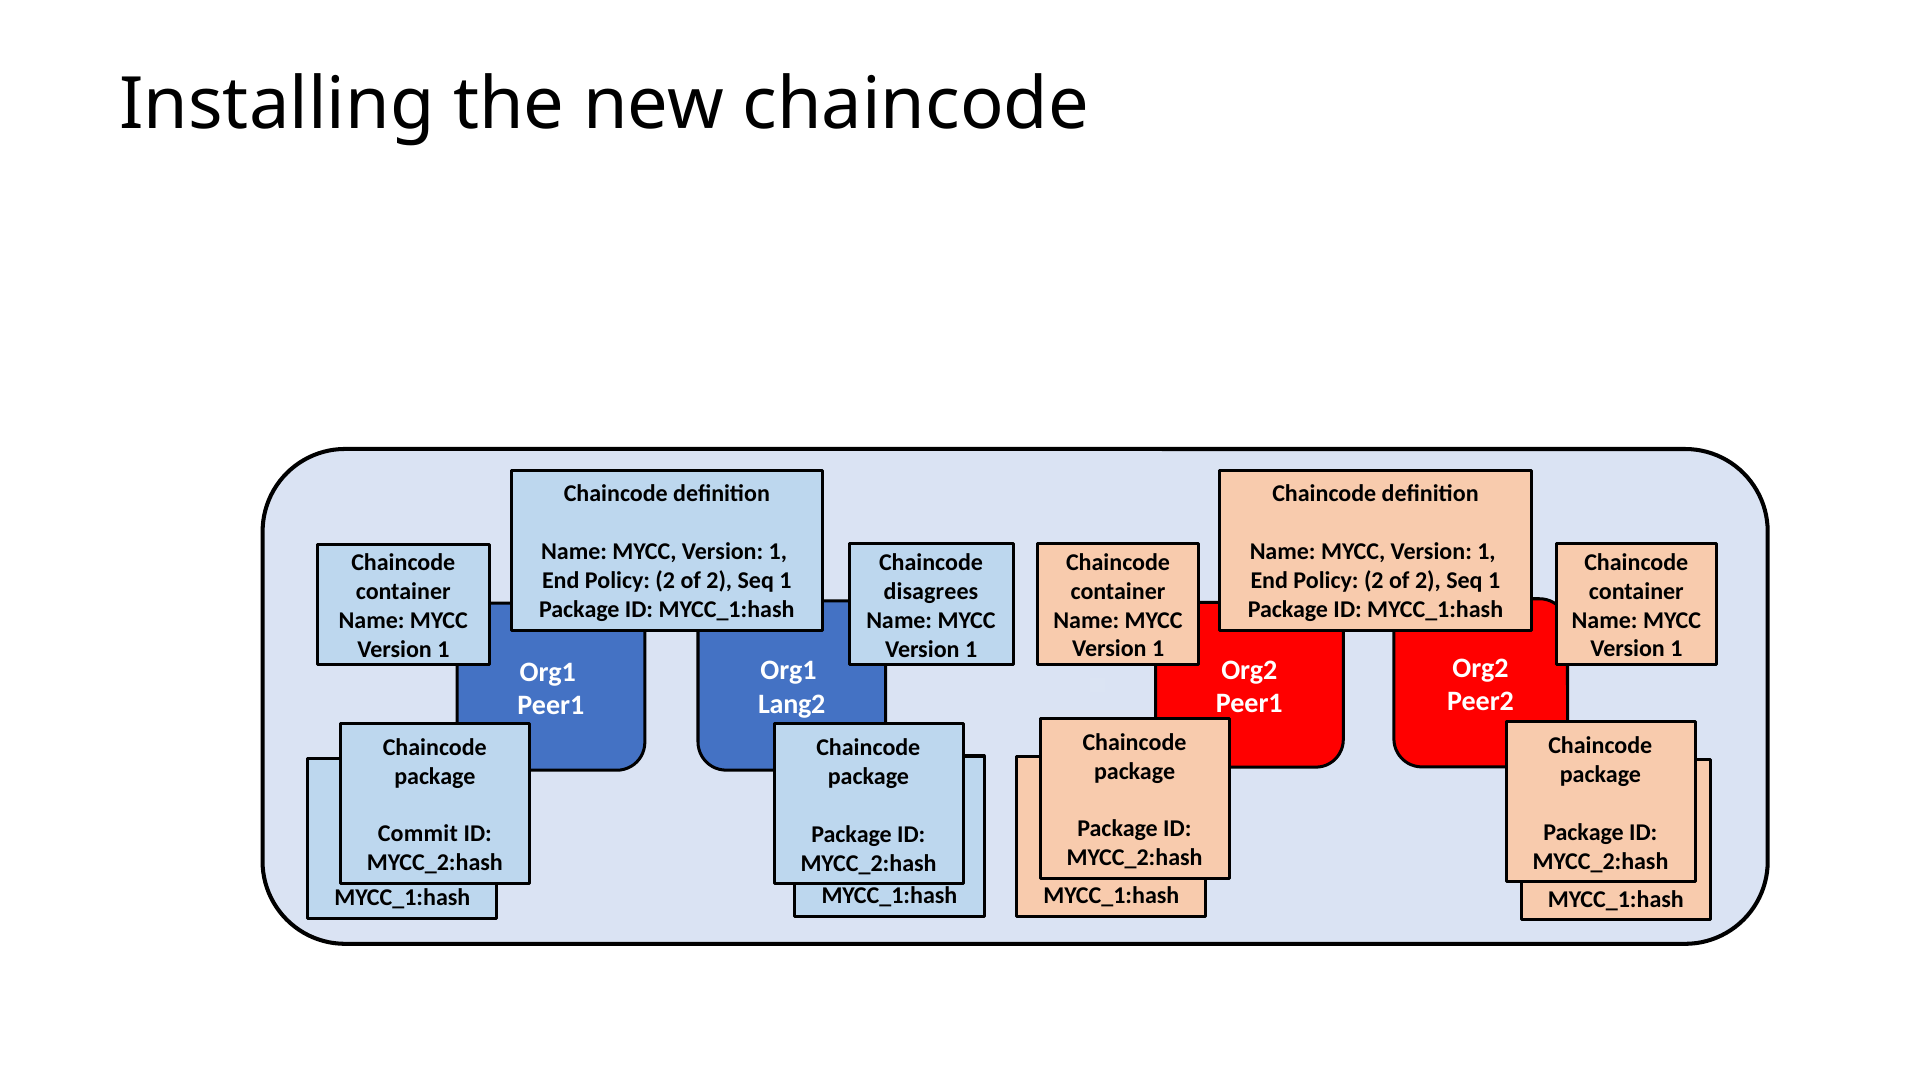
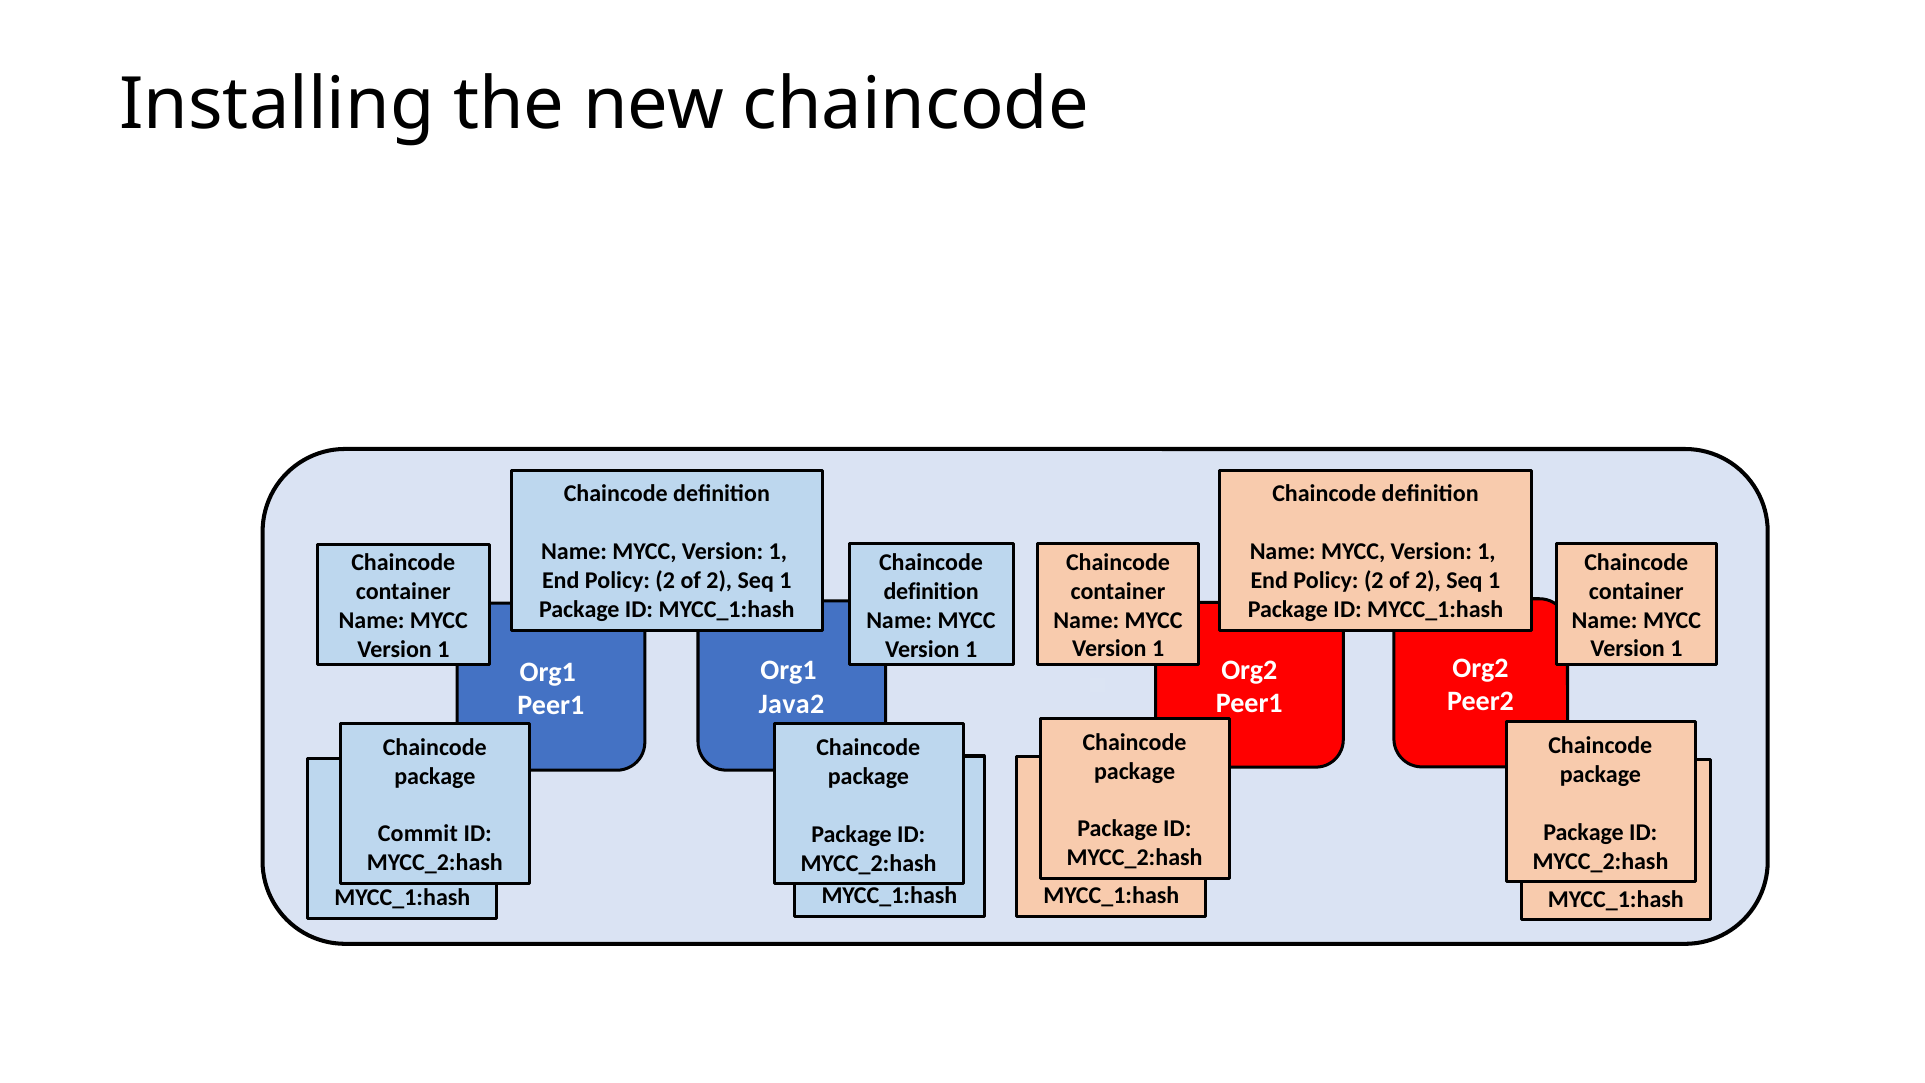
disagrees: disagrees -> definition (931, 591)
Lang2: Lang2 -> Java2 (791, 704)
